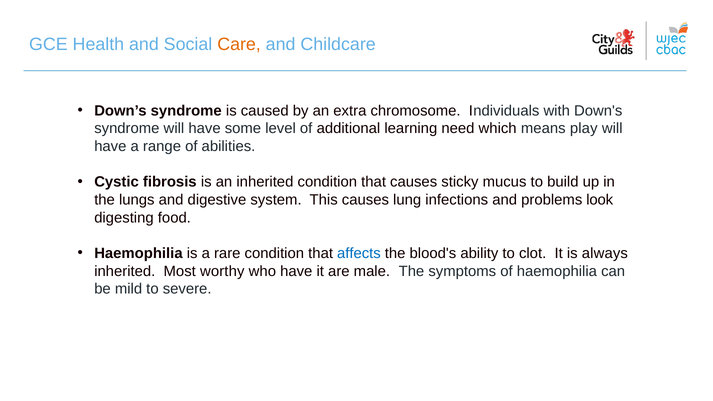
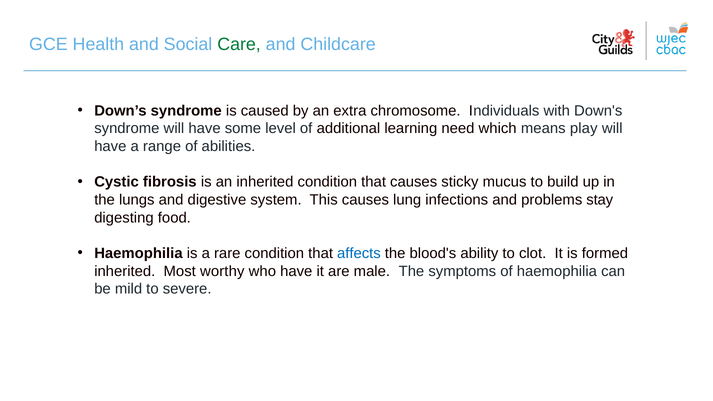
Care colour: orange -> green (239, 44)
look: look -> stay (600, 200)
always: always -> formed (605, 253)
